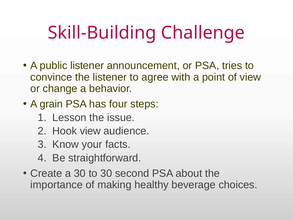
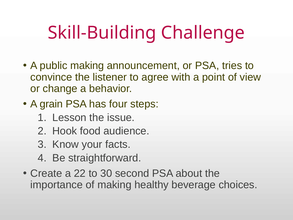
public listener: listener -> making (87, 66)
Hook view: view -> food (90, 131)
a 30: 30 -> 22 (80, 173)
